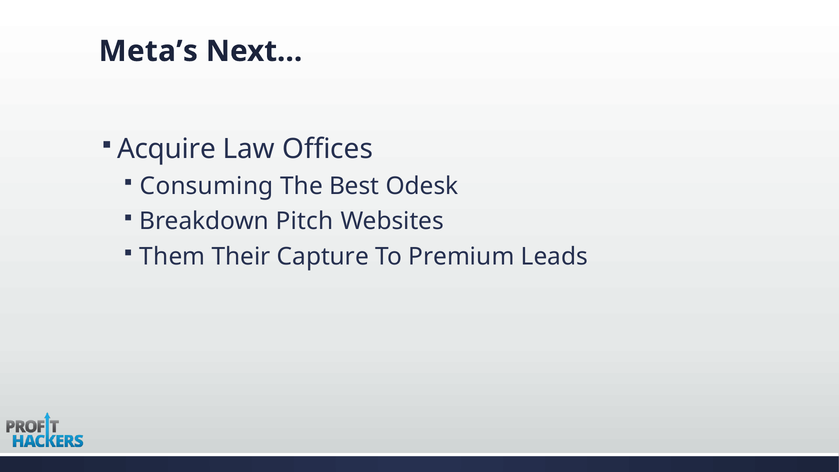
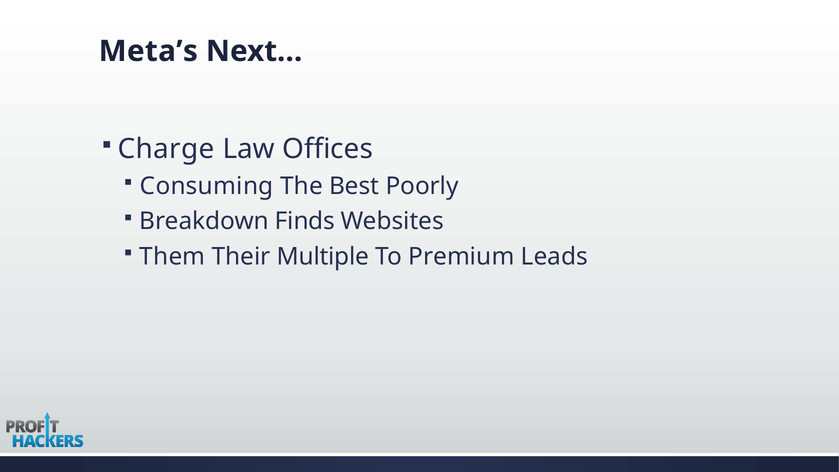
Acquire: Acquire -> Charge (166, 149)
Odesk: Odesk -> Poorly (422, 186)
Pitch: Pitch -> Finds (305, 221)
Capture: Capture -> Multiple (323, 256)
